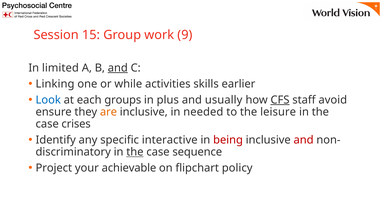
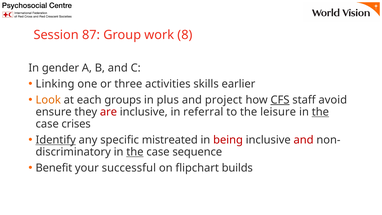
15: 15 -> 87 (91, 35)
9: 9 -> 8 (185, 35)
limited: limited -> gender (61, 68)
and underline: present -> none (118, 68)
while: while -> three (128, 84)
Look colour: blue -> orange (48, 100)
usually: usually -> project (224, 100)
are colour: orange -> red (108, 112)
needed: needed -> referral (203, 112)
the underline: none -> present (320, 112)
Identify underline: none -> present (56, 140)
interactive: interactive -> mistreated (170, 140)
Project: Project -> Benefit (54, 168)
achievable: achievable -> successful (129, 168)
policy: policy -> builds (237, 168)
